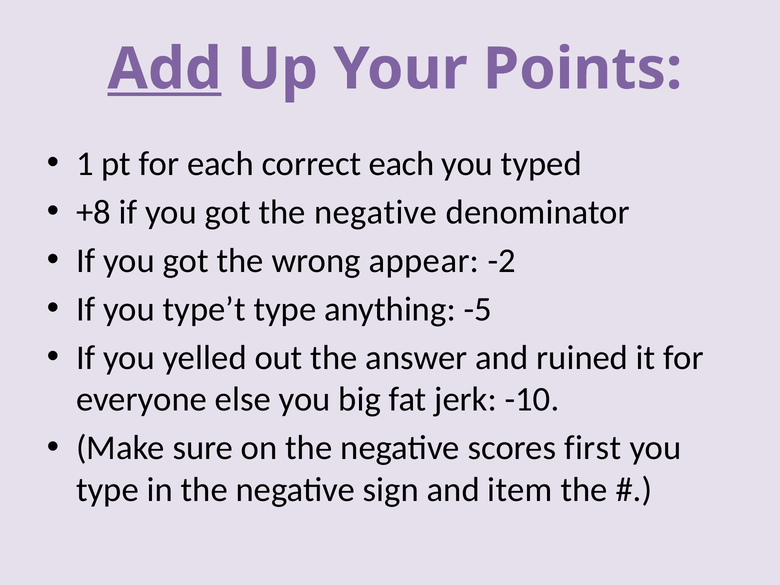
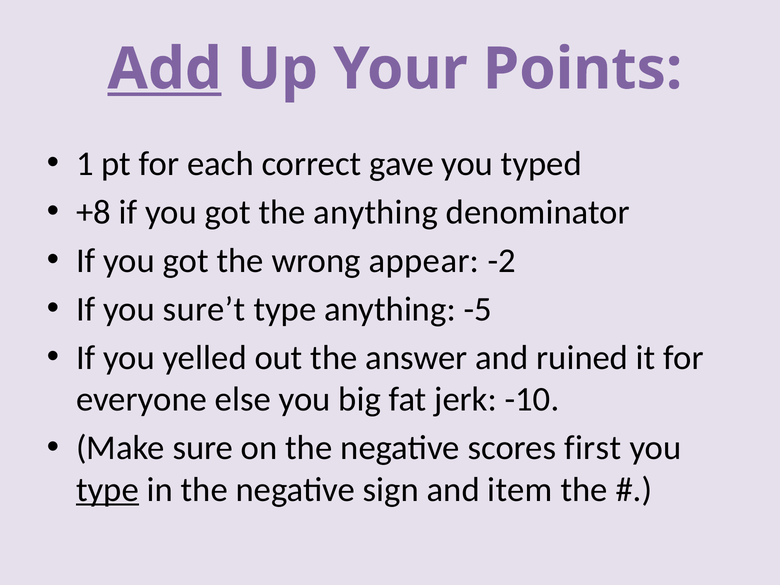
correct each: each -> gave (402, 164)
got the negative: negative -> anything (376, 212)
type’t: type’t -> sure’t (204, 309)
type underline: none -> present (107, 490)
